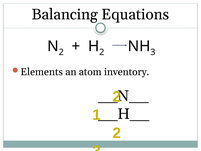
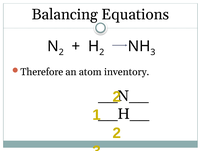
Elements: Elements -> Therefore (42, 72)
